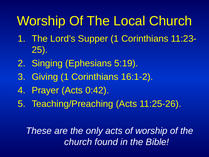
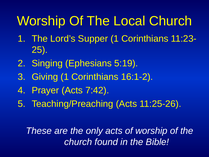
0:42: 0:42 -> 7:42 (97, 90)
